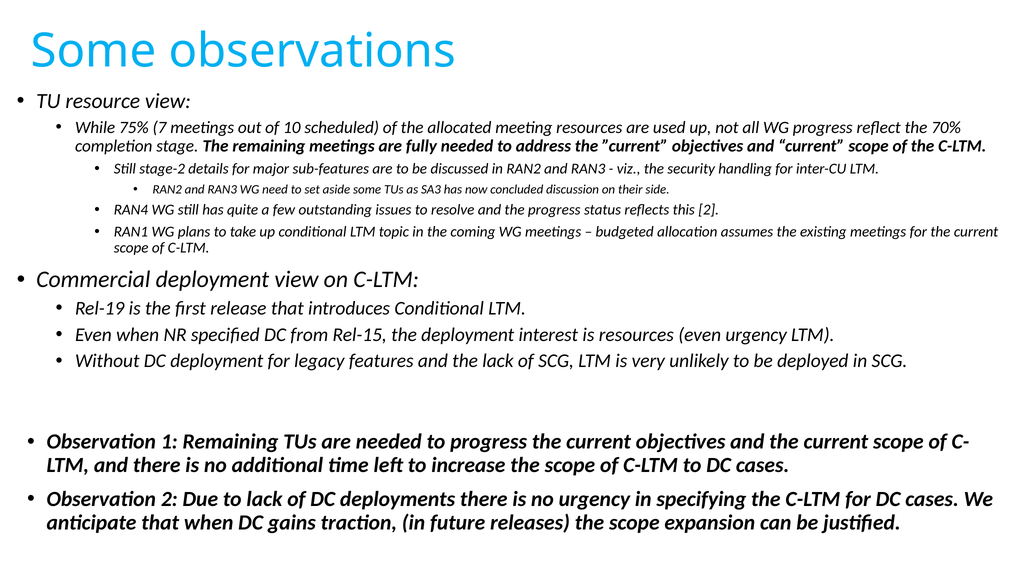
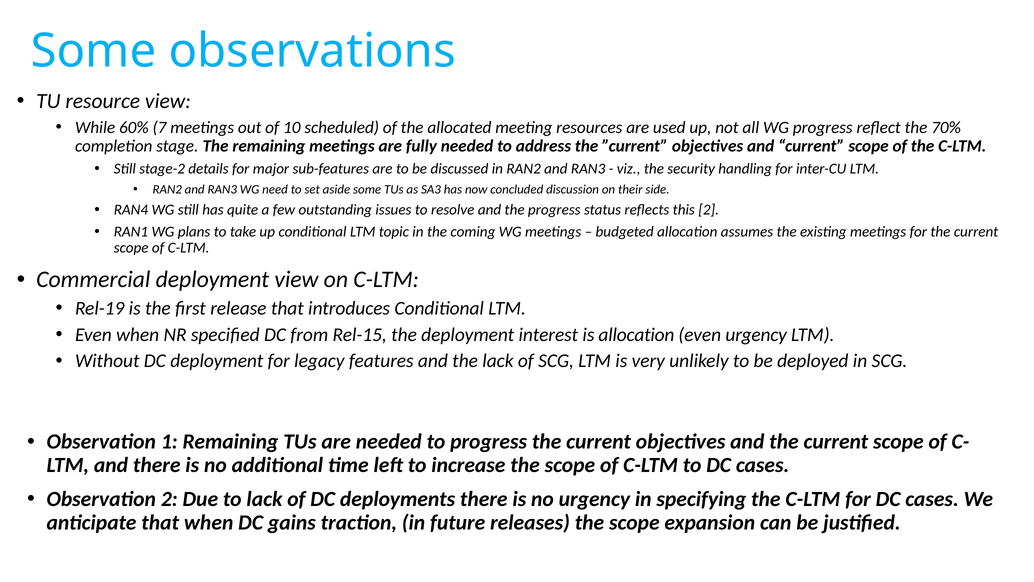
75%: 75% -> 60% (134, 127)
is resources: resources -> allocation (636, 334)
